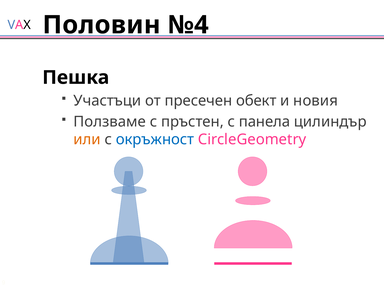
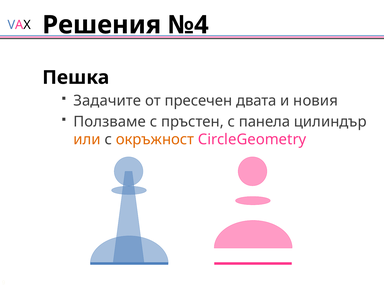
Половин: Половин -> Решения (102, 25)
Участъци: Участъци -> Задачите (107, 101)
обект: обект -> двата (256, 101)
окръжност colour: blue -> orange (155, 140)
